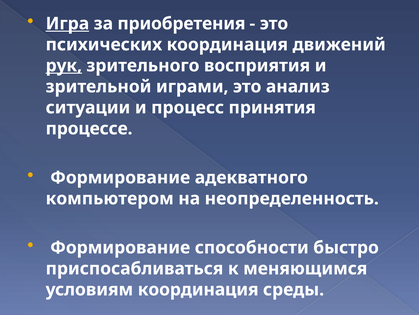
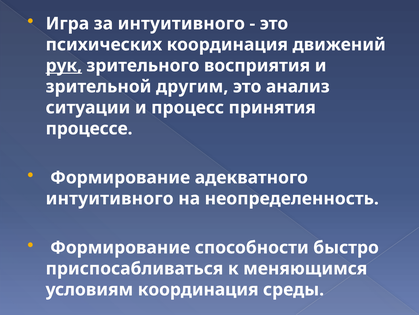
Игра underline: present -> none (67, 24)
за приобретения: приобретения -> интуитивного (181, 24)
играми: играми -> другим (192, 86)
компьютером: компьютером -> интуитивного (110, 198)
